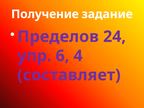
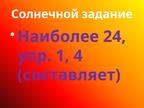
Получение: Получение -> Солнечной (45, 14)
Пределов: Пределов -> Наиболее (58, 37)
6: 6 -> 1 (62, 56)
